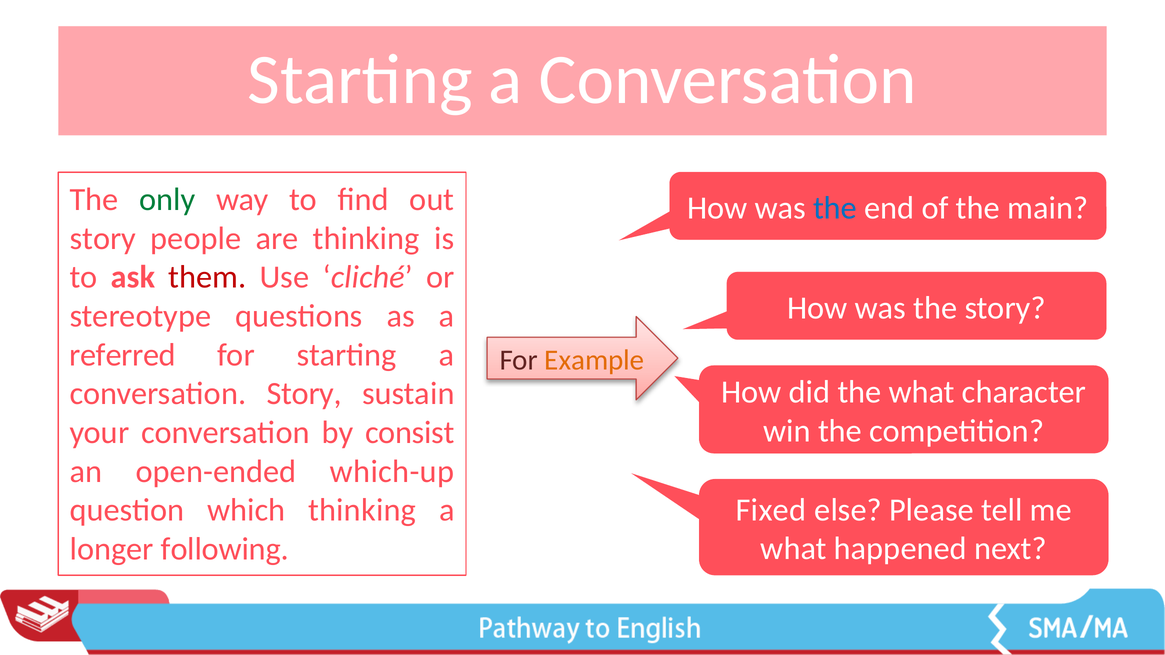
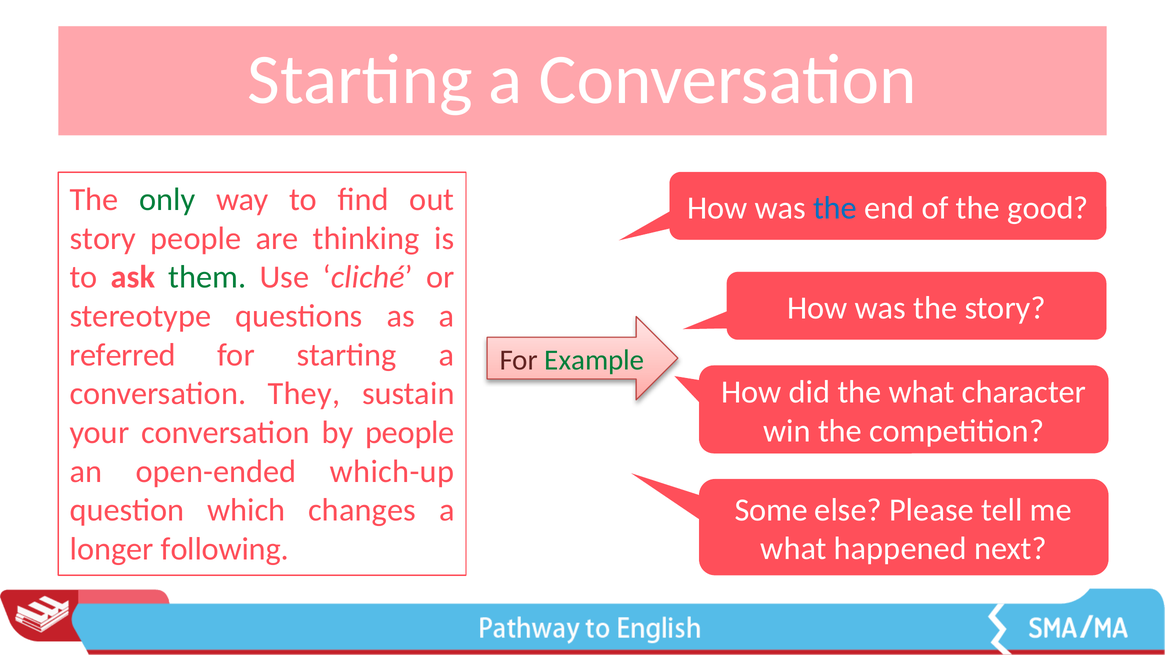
main: main -> good (1048, 208)
them colour: red -> green (207, 277)
Example colour: orange -> green (594, 360)
conversation Story: Story -> They (304, 394)
by consist: consist -> people (410, 433)
Fixed: Fixed -> Some (771, 510)
which thinking: thinking -> changes (362, 511)
